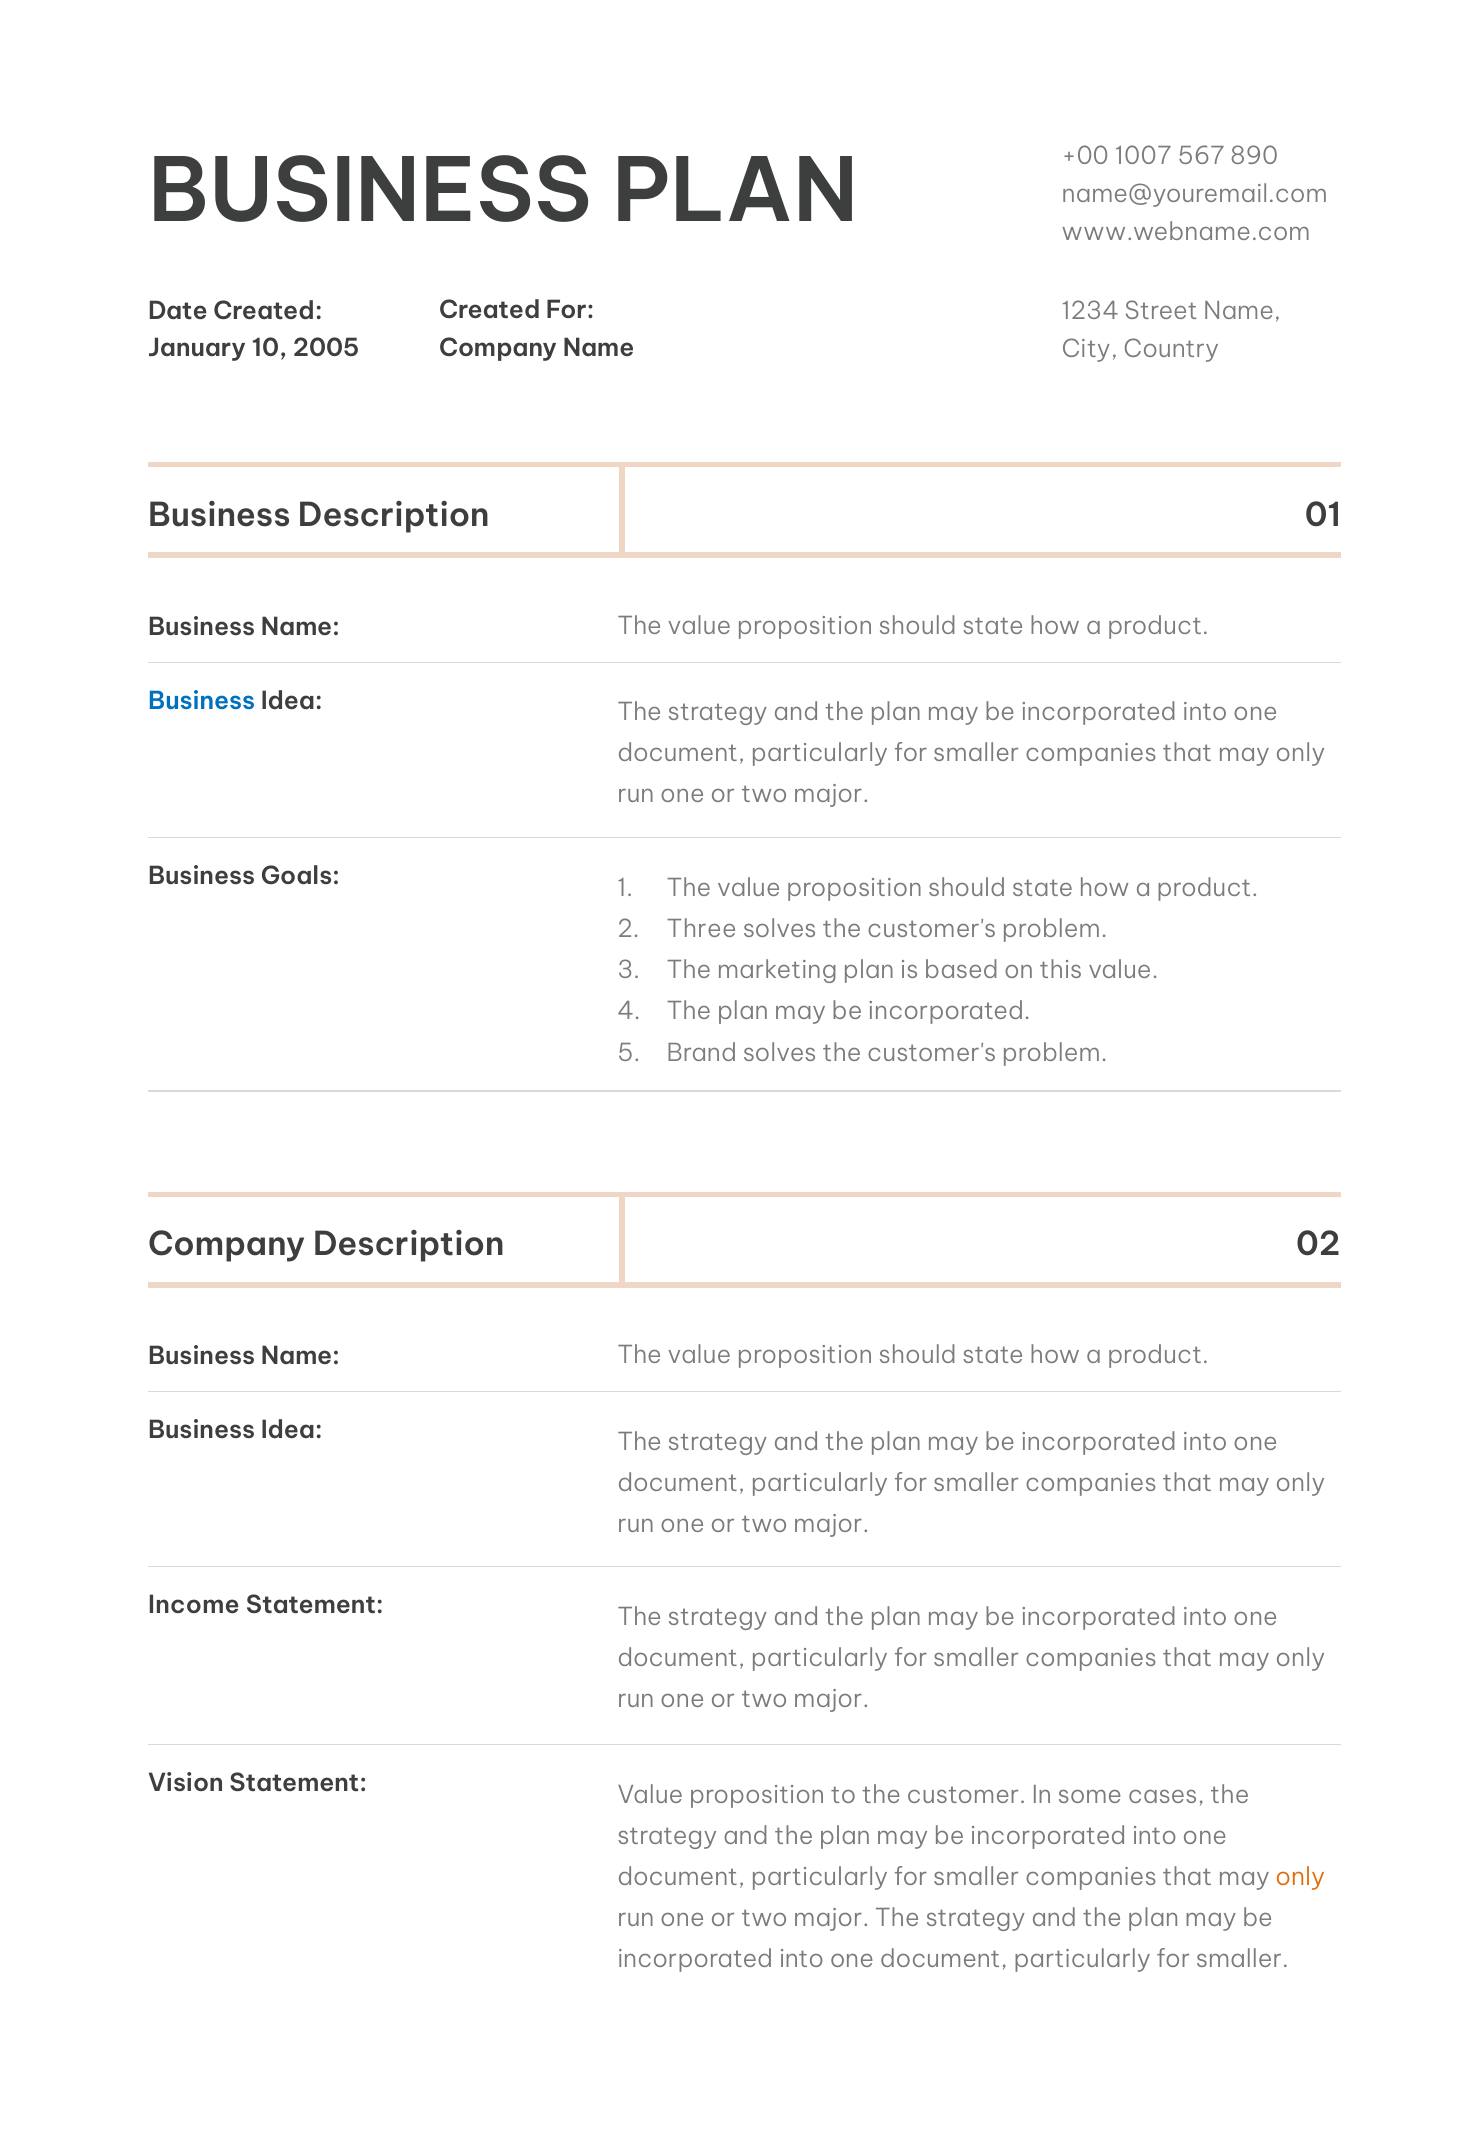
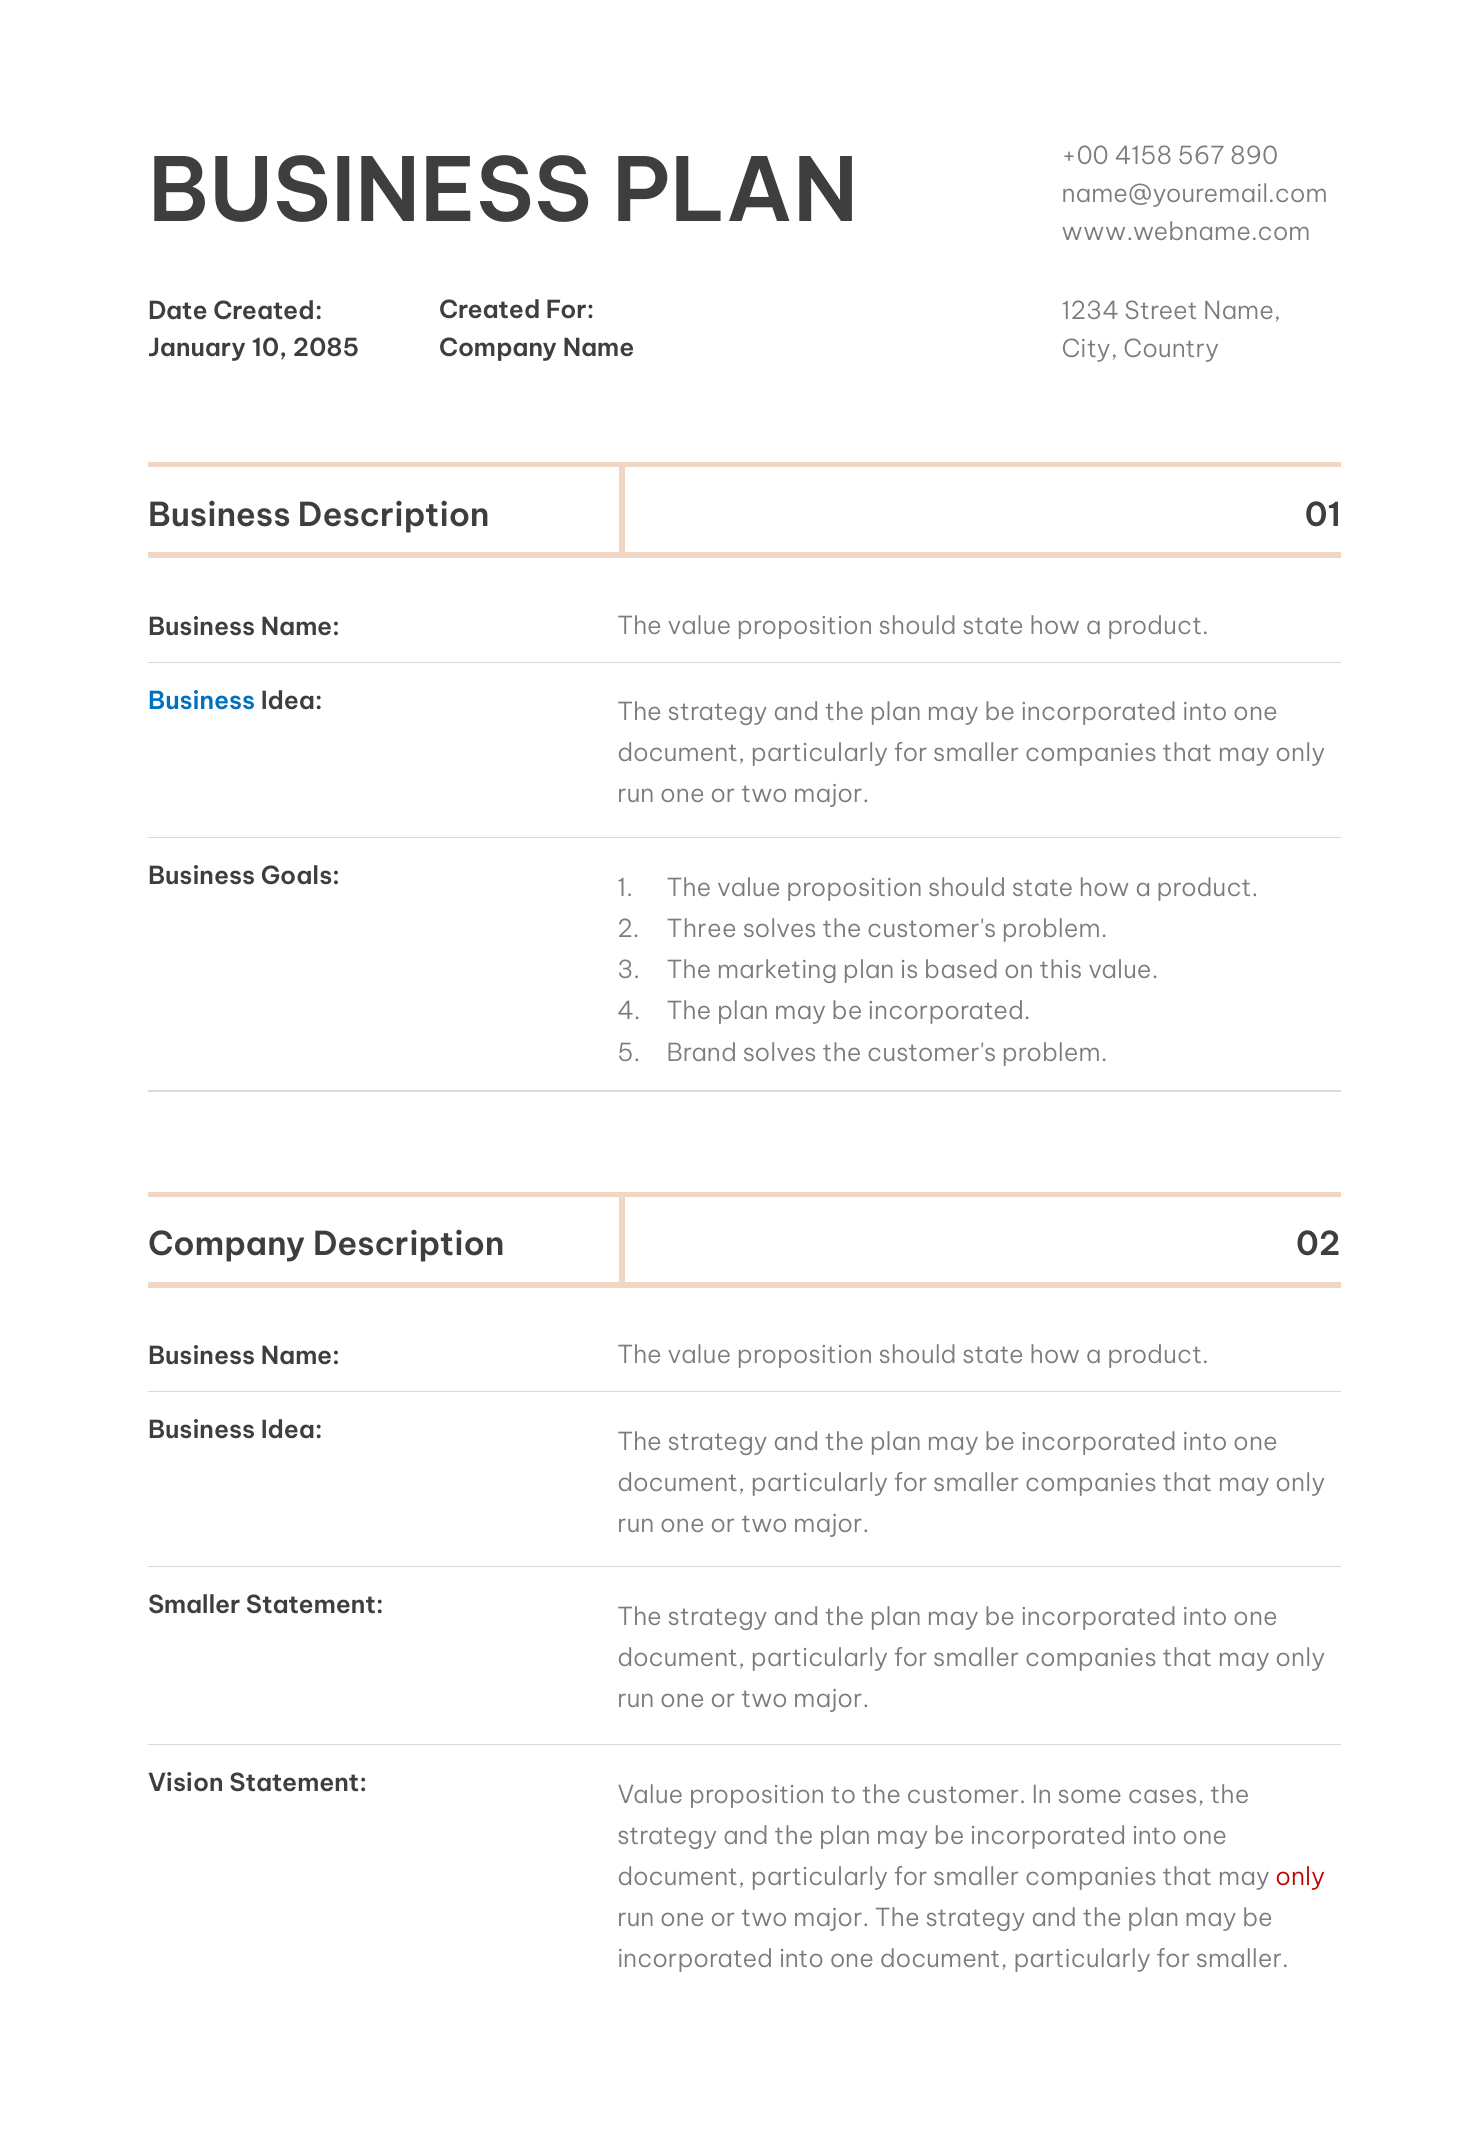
1007: 1007 -> 4158 (1143, 157)
2005: 2005 -> 2085 (326, 349)
Income: Income -> Smaller (194, 1605)
only colour: orange -> red (1300, 1876)
